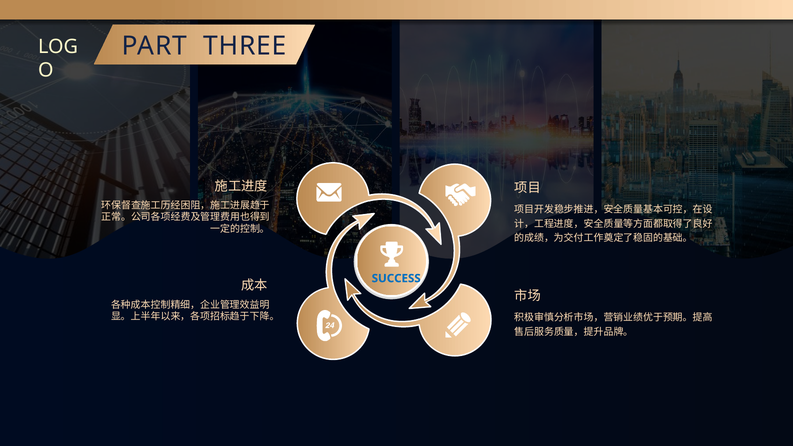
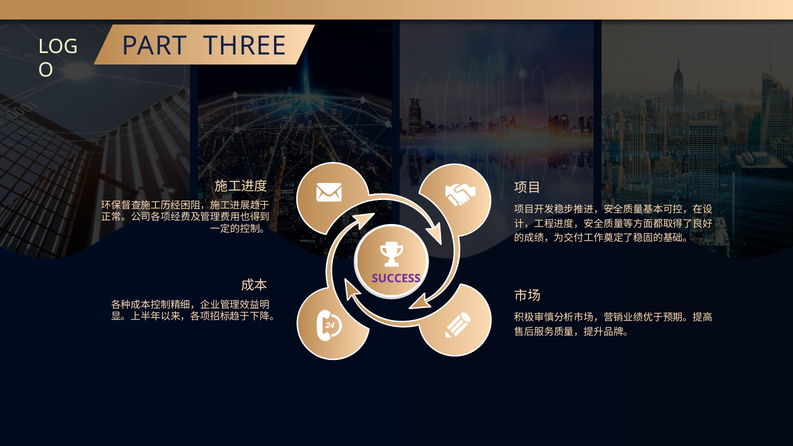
SUCCESS colour: blue -> purple (396, 278)
